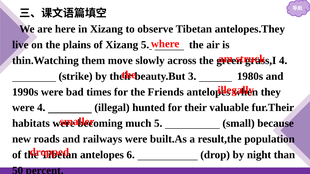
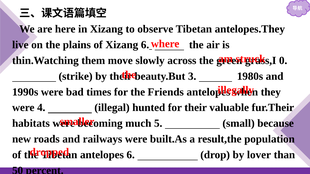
Xizang 5: 5 -> 6 (145, 45)
4: 4 -> 0 (283, 61)
night: night -> lover (259, 155)
